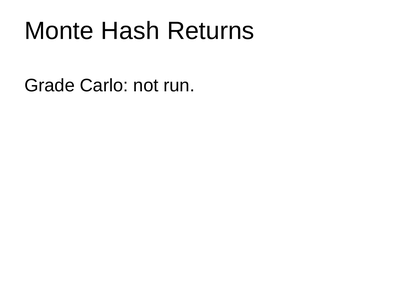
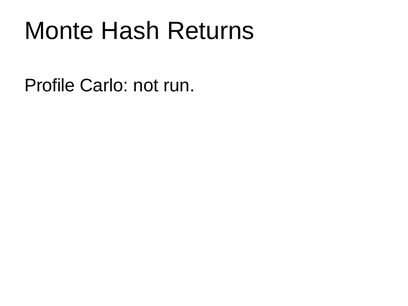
Grade: Grade -> Profile (50, 86)
